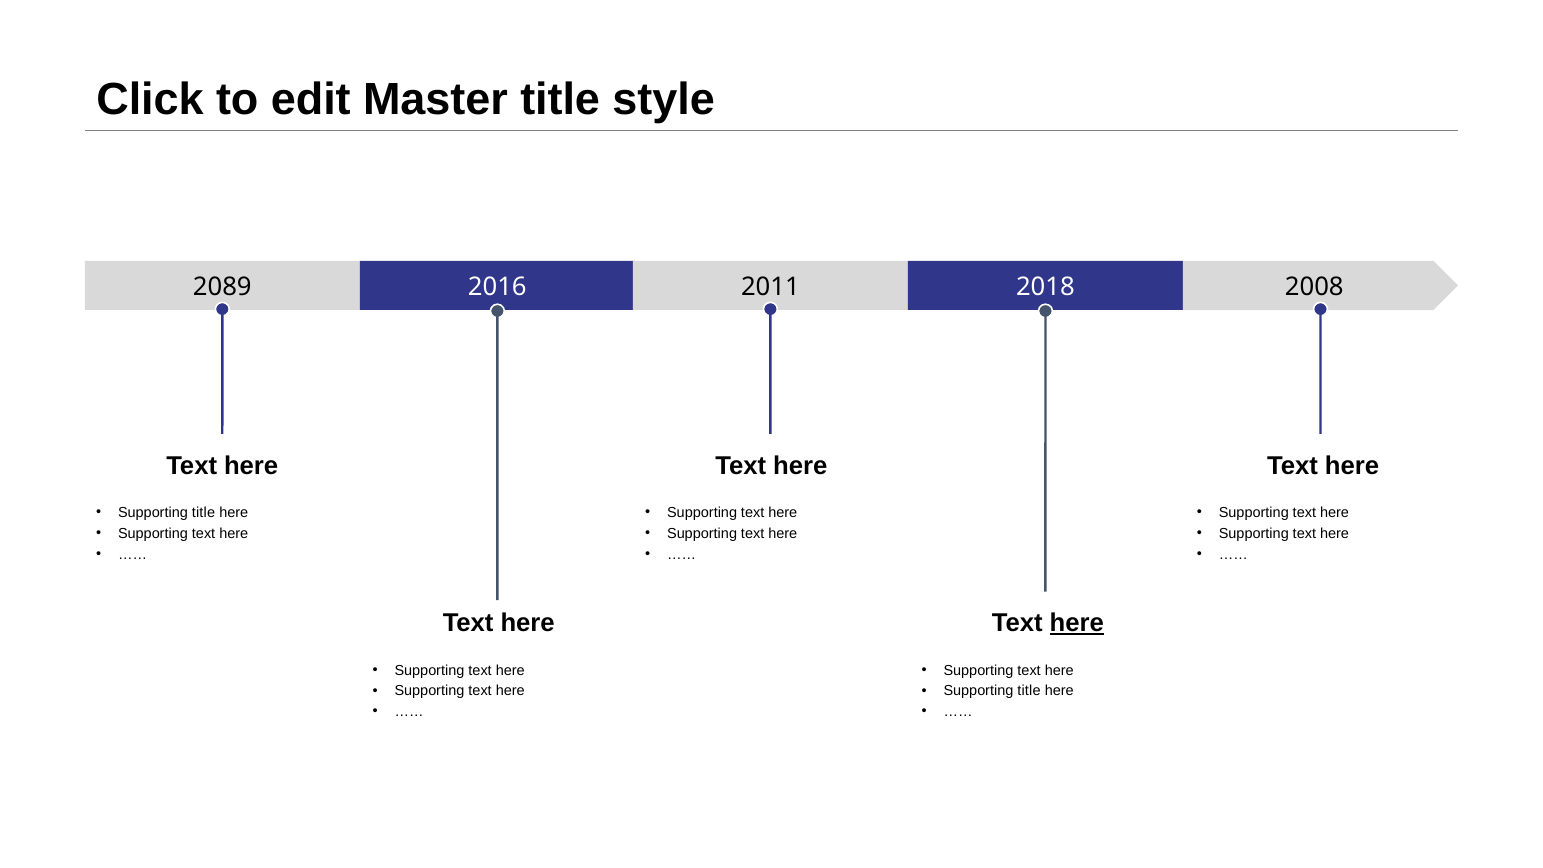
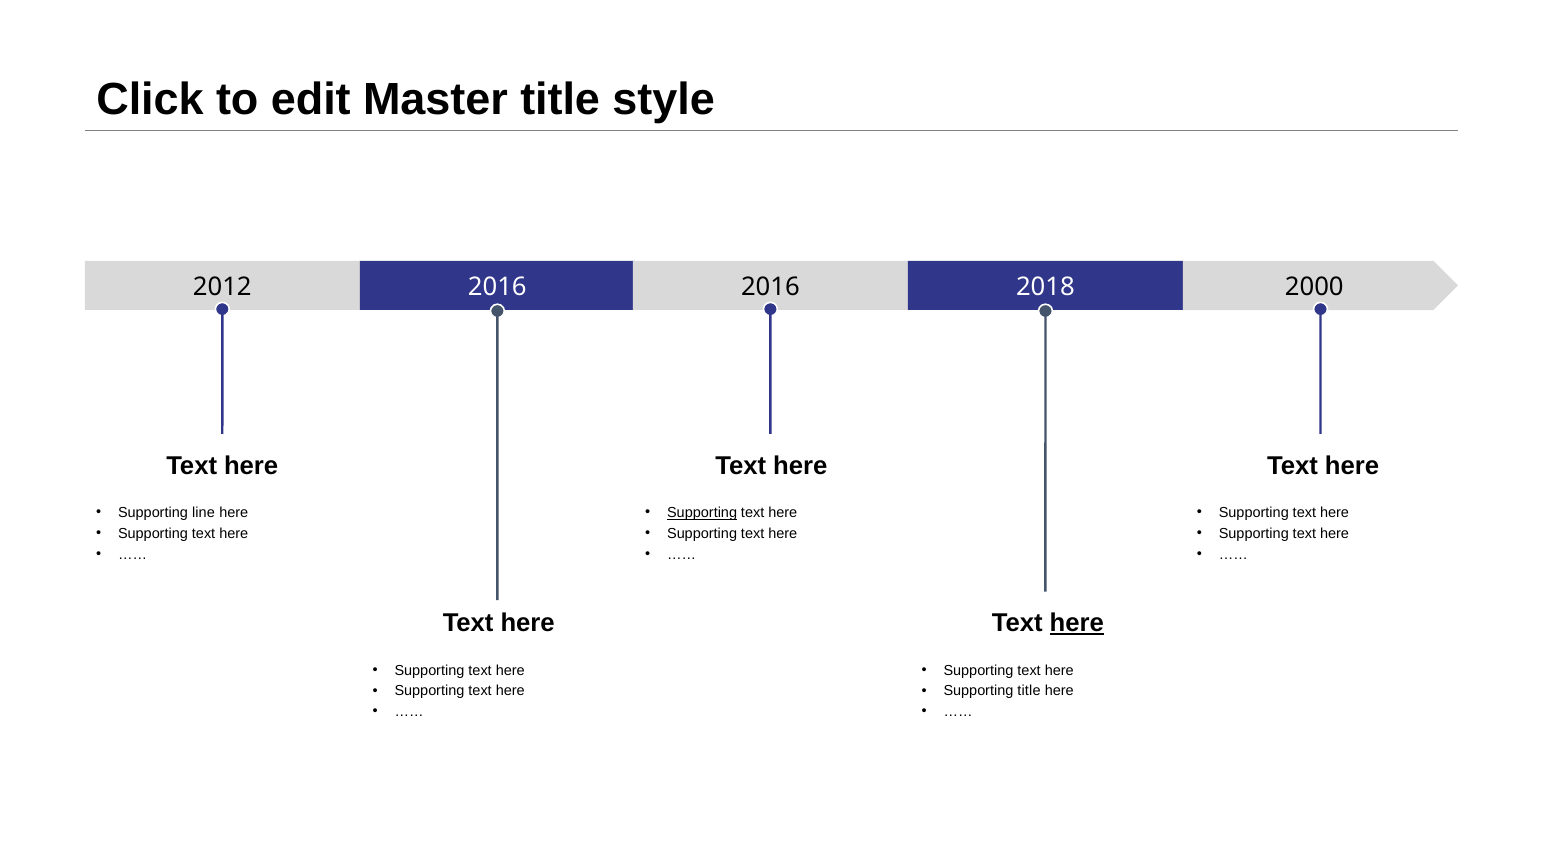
2089: 2089 -> 2012 (222, 287)
2016 2011: 2011 -> 2016 (770, 287)
2008: 2008 -> 2000 (1314, 287)
title: title -> line (204, 513)
Supporting underline: none -> present (702, 513)
